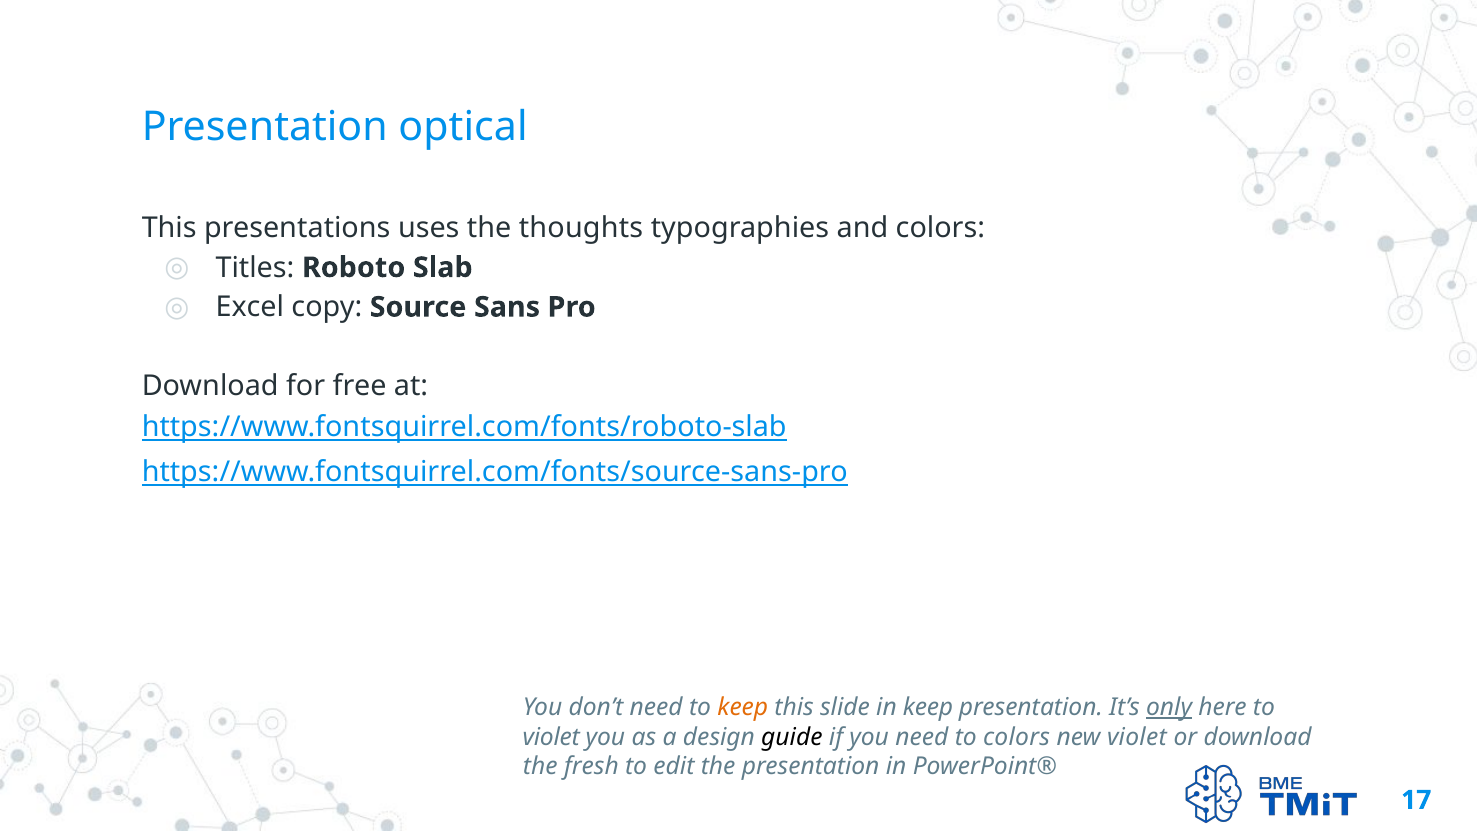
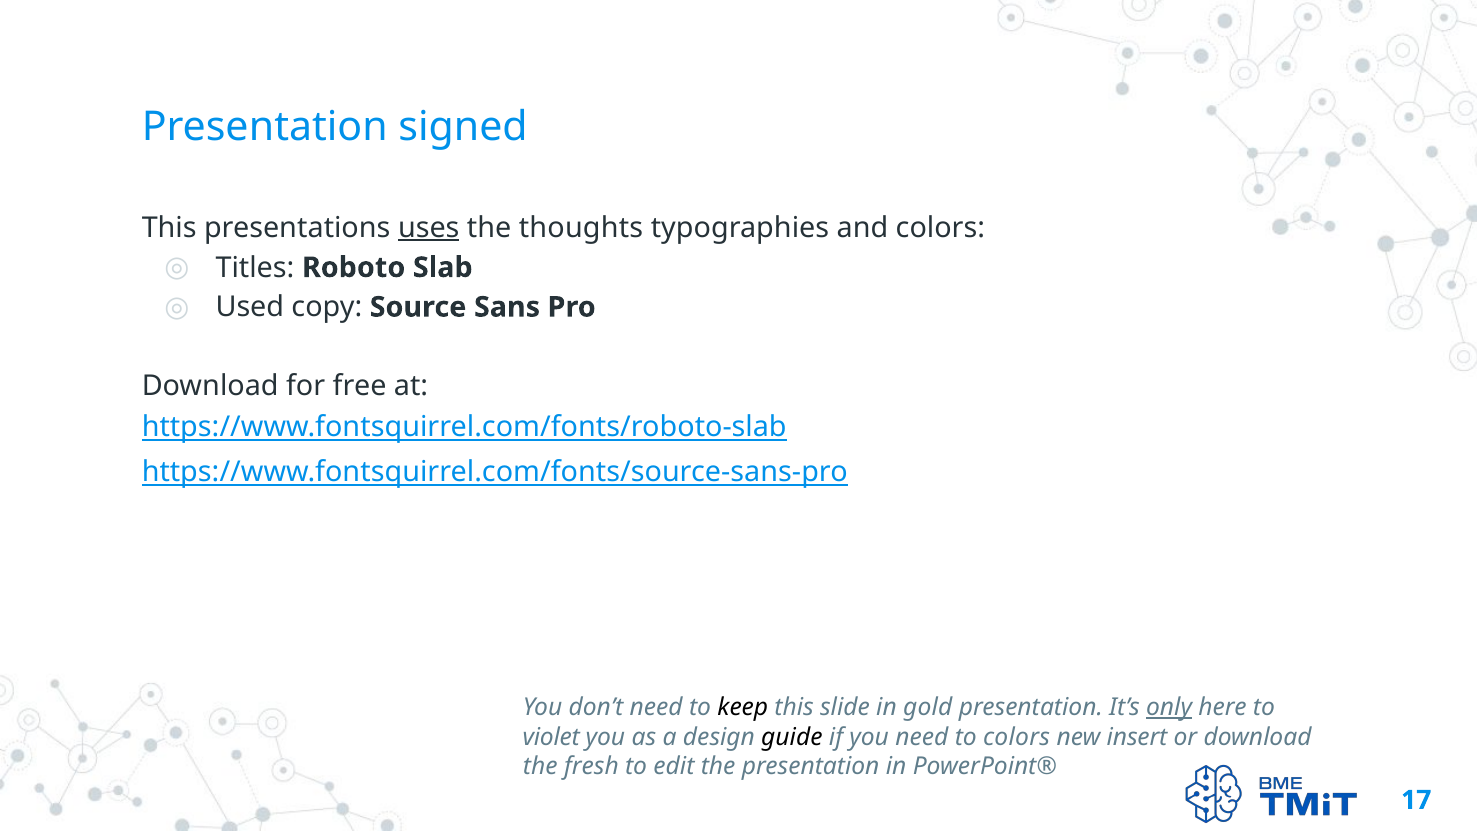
optical: optical -> signed (463, 127)
uses underline: none -> present (429, 228)
Excel: Excel -> Used (250, 307)
keep colour: orange -> black (743, 707)
in keep: keep -> gold (928, 707)
new violet: violet -> insert (1137, 737)
